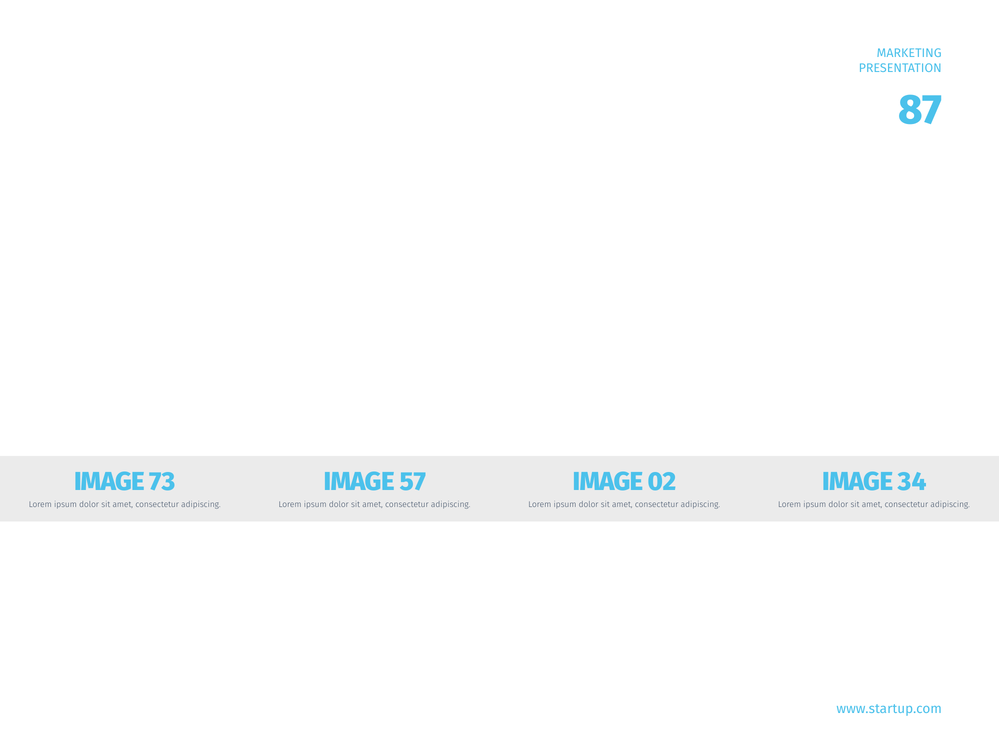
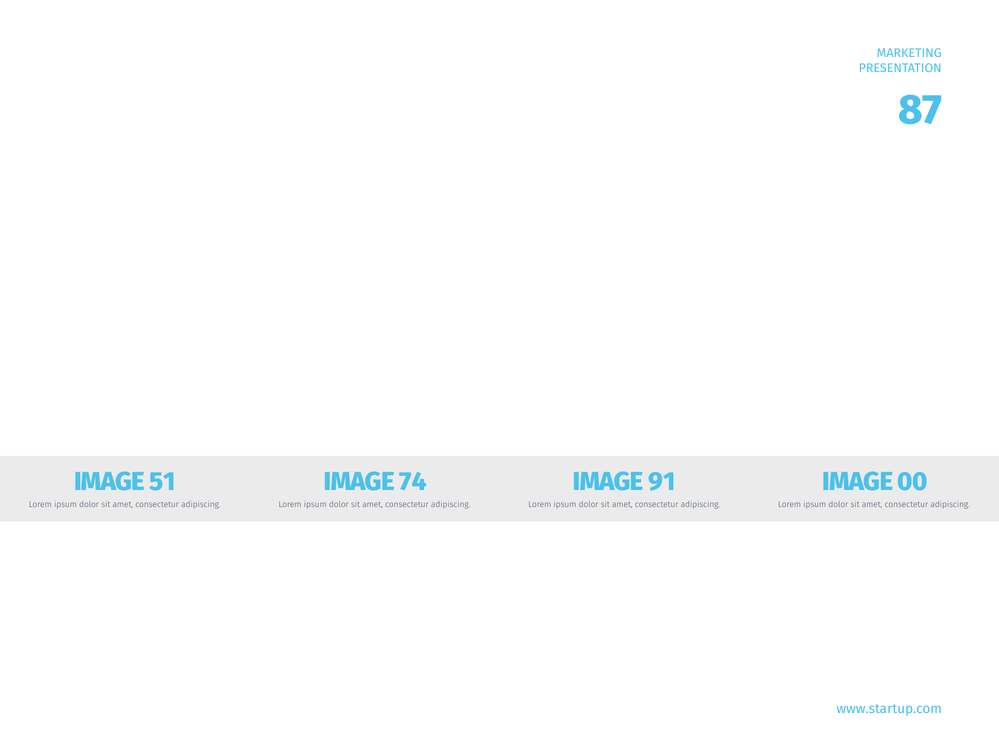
73: 73 -> 51 (162, 482)
57: 57 -> 74 (413, 482)
02: 02 -> 91 (662, 482)
34: 34 -> 00 (913, 482)
